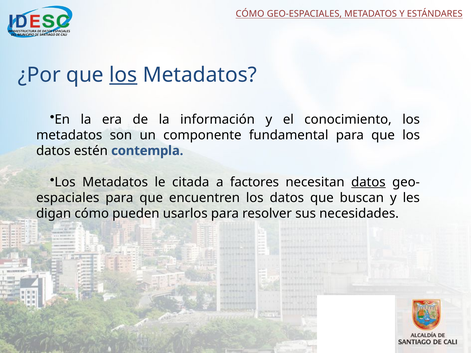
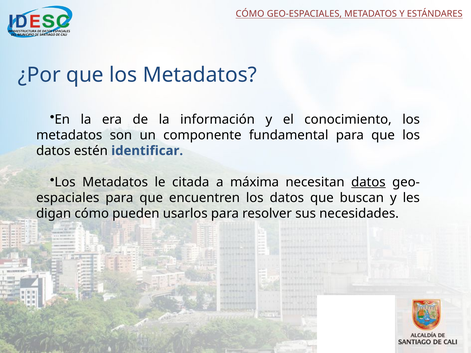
los underline: present -> none (123, 75)
contempla: contempla -> identificar (147, 151)
factores: factores -> máxima (255, 182)
